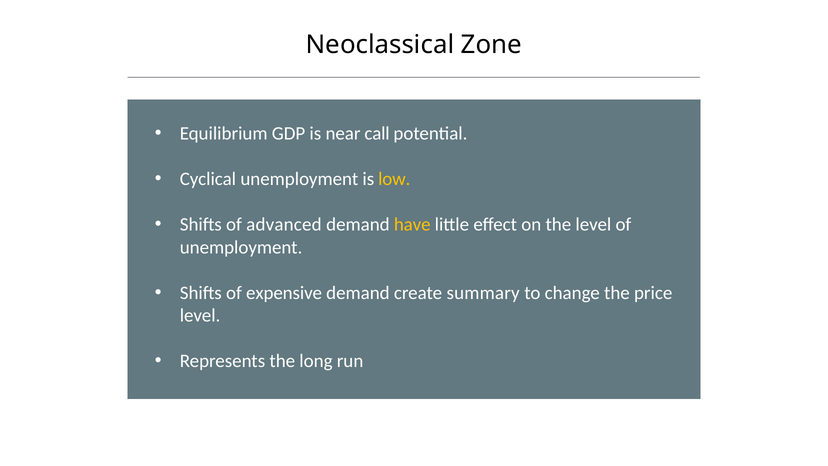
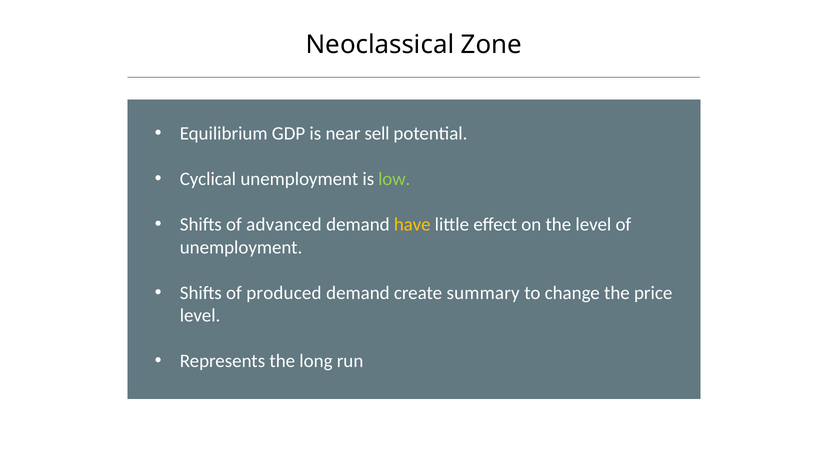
call: call -> sell (377, 133)
low colour: yellow -> light green (394, 179)
expensive: expensive -> produced (284, 293)
